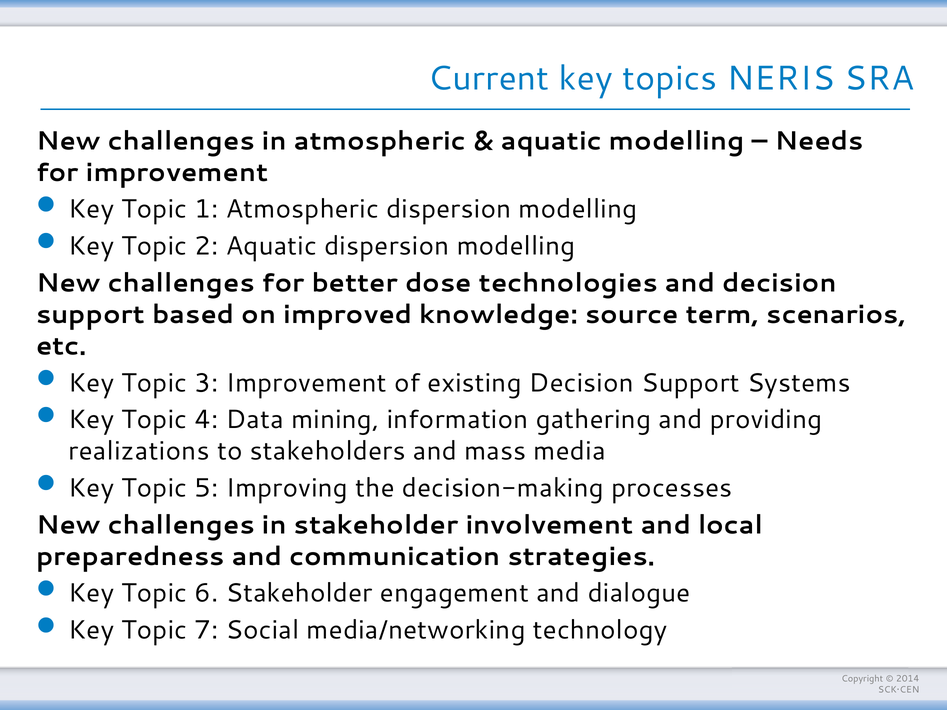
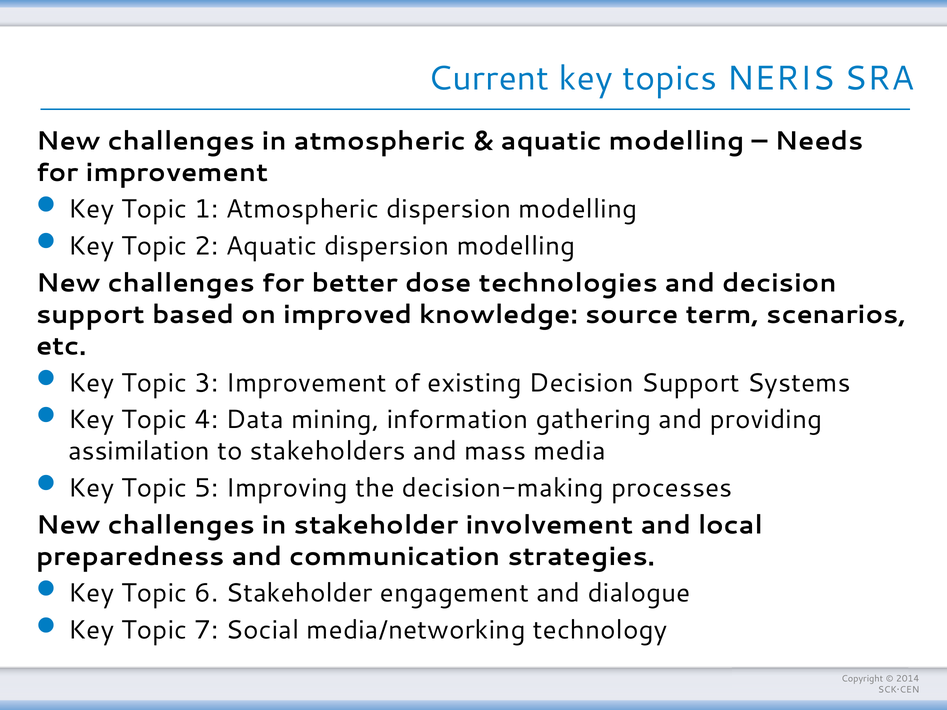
realizations: realizations -> assimilation (139, 451)
